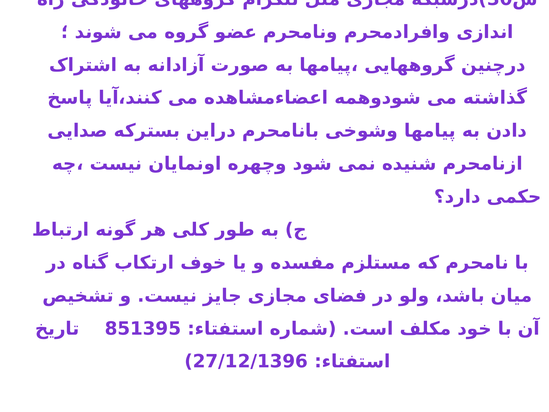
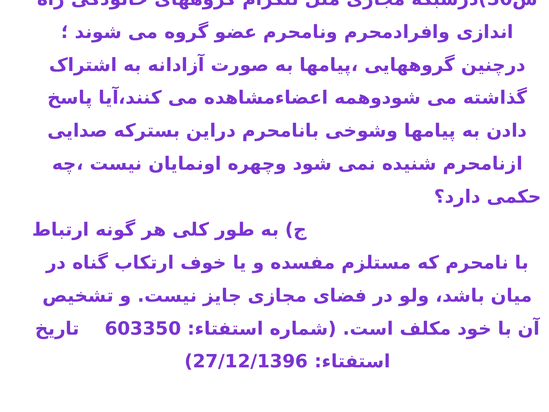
851395: 851395 -> 603350 (143, 328)
